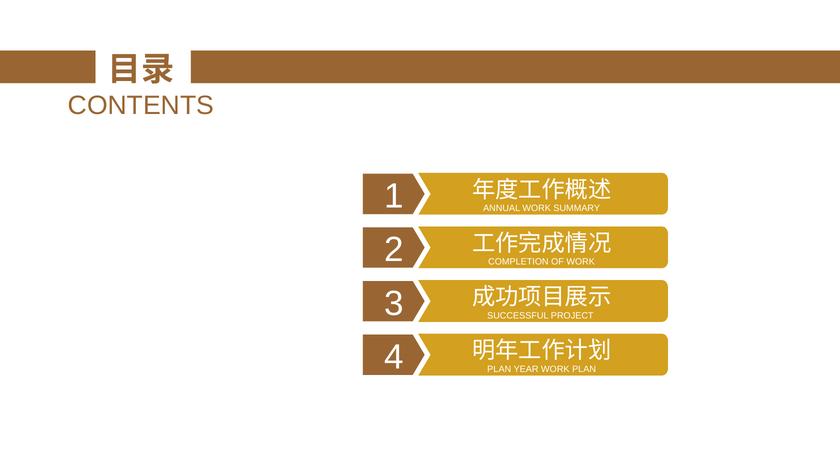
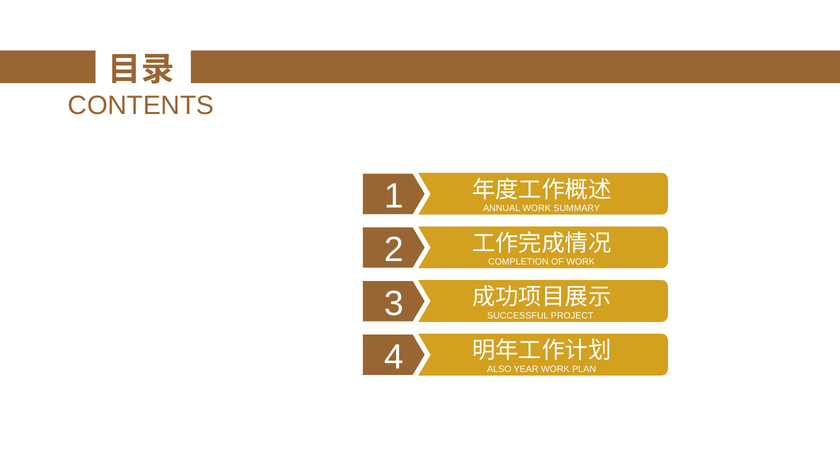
PLAN: PLAN -> ALSO (499, 369)
